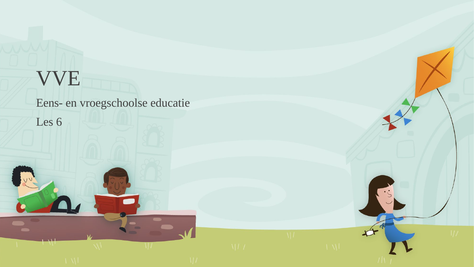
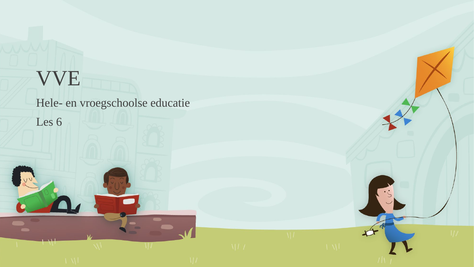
Eens-: Eens- -> Hele- (49, 103)
